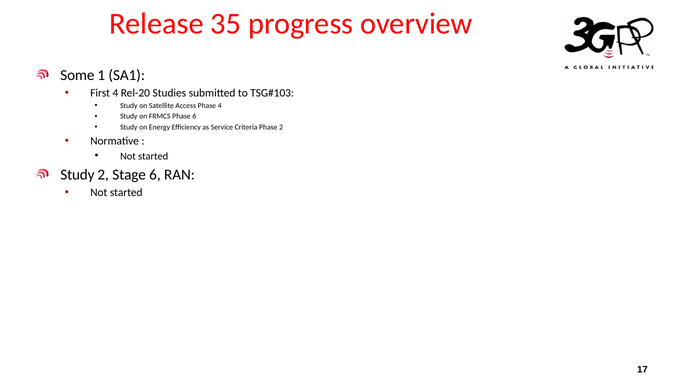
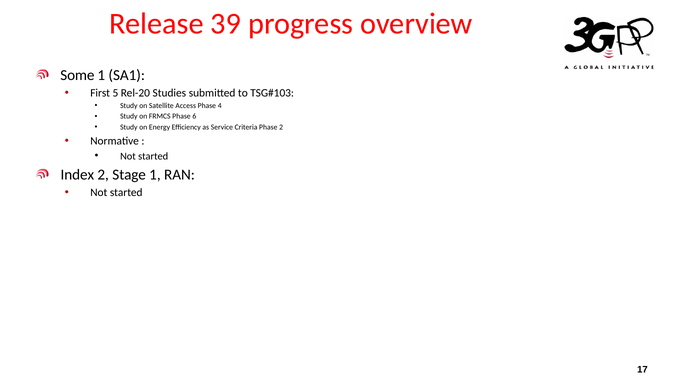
35: 35 -> 39 (226, 24)
First 4: 4 -> 5 (115, 93)
Study: Study -> Index (77, 175)
Stage 6: 6 -> 1 (155, 175)
